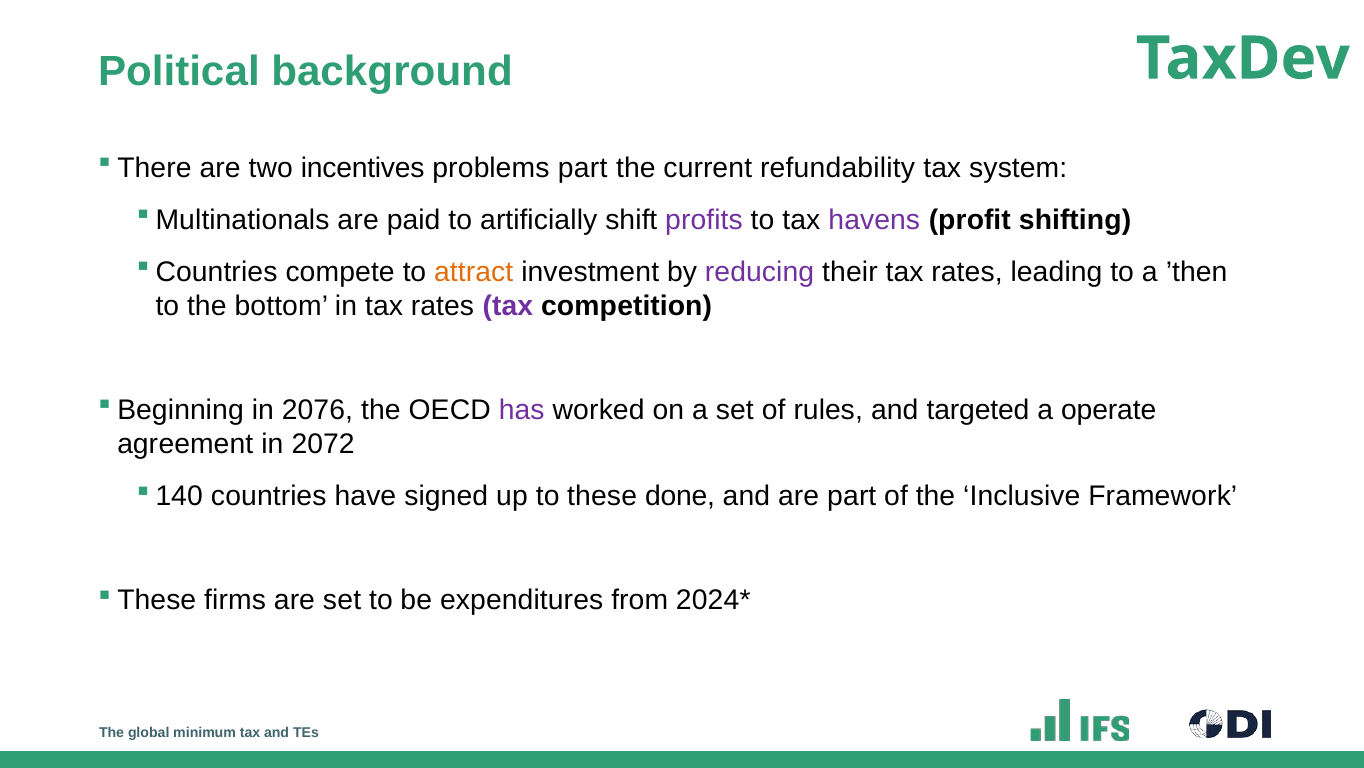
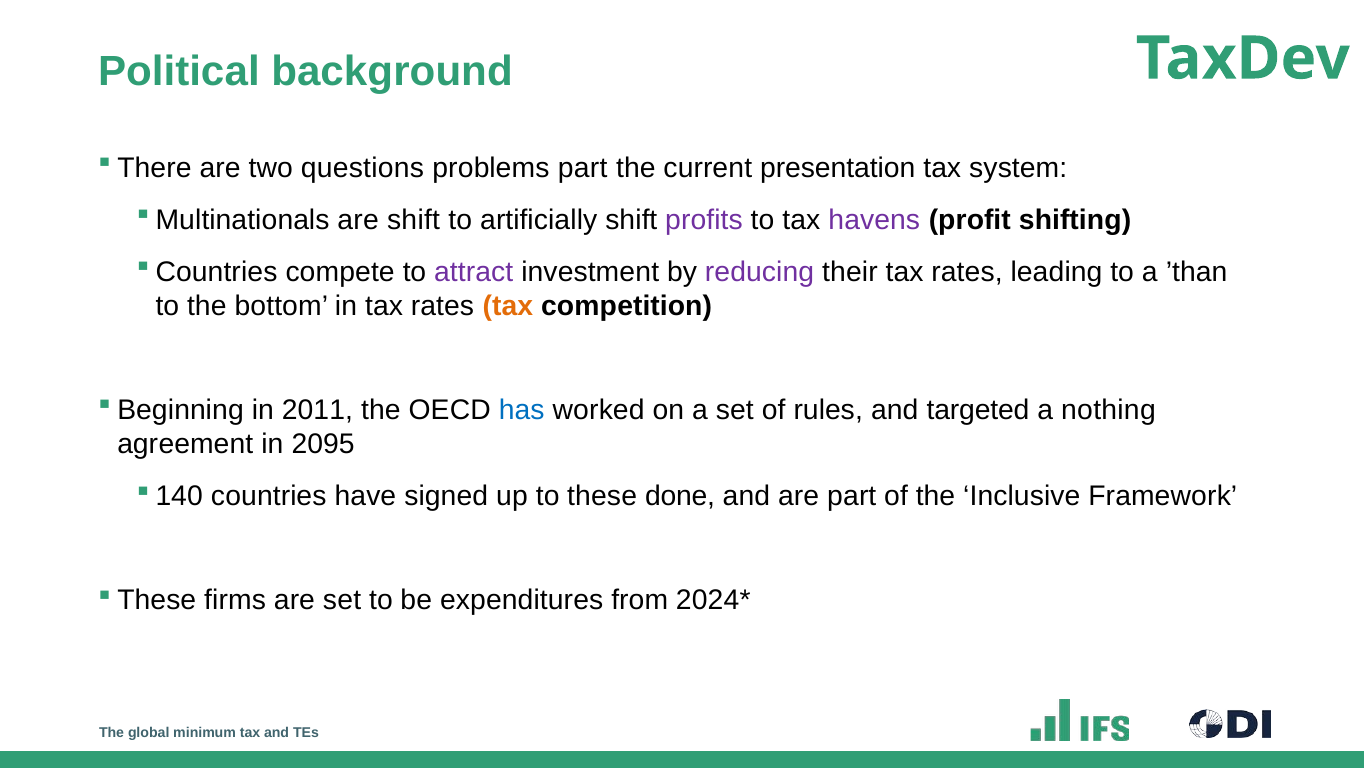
incentives: incentives -> questions (362, 168)
refundability: refundability -> presentation (838, 168)
are paid: paid -> shift (414, 220)
attract colour: orange -> purple (474, 272)
’then: ’then -> ’than (1197, 272)
tax colour: purple -> orange (508, 306)
2076: 2076 -> 2011 (317, 410)
has colour: purple -> blue (522, 410)
operate: operate -> nothing (1108, 410)
2072: 2072 -> 2095 (323, 444)
